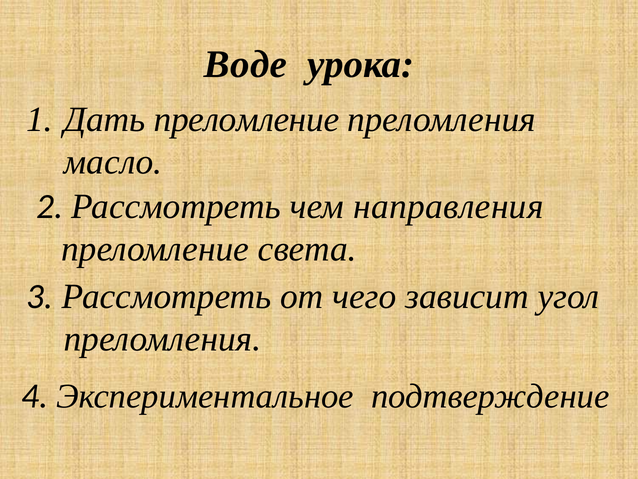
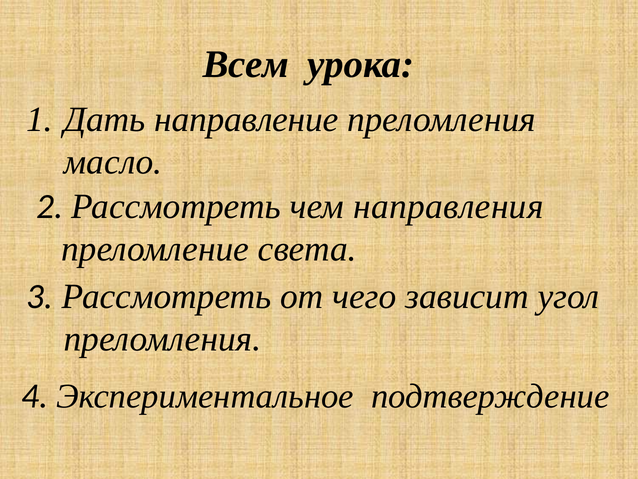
Воде: Воде -> Всем (246, 64)
Дать преломление: преломление -> направление (246, 119)
